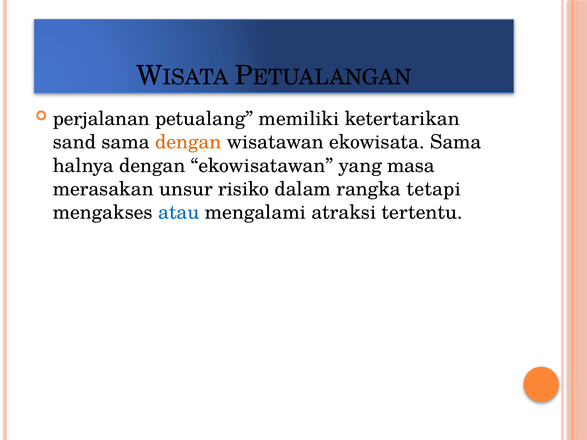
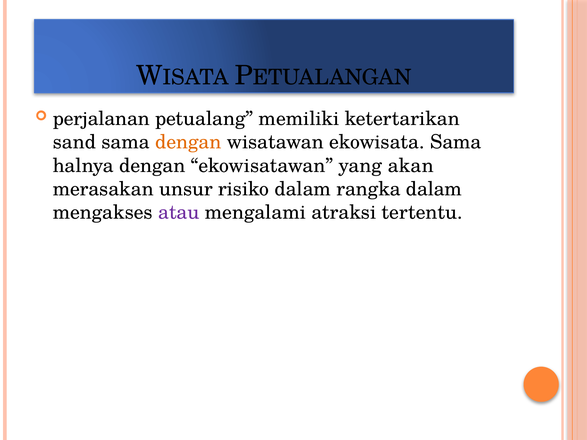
masa: masa -> akan (411, 166)
rangka tetapi: tetapi -> dalam (434, 189)
atau colour: blue -> purple (179, 213)
